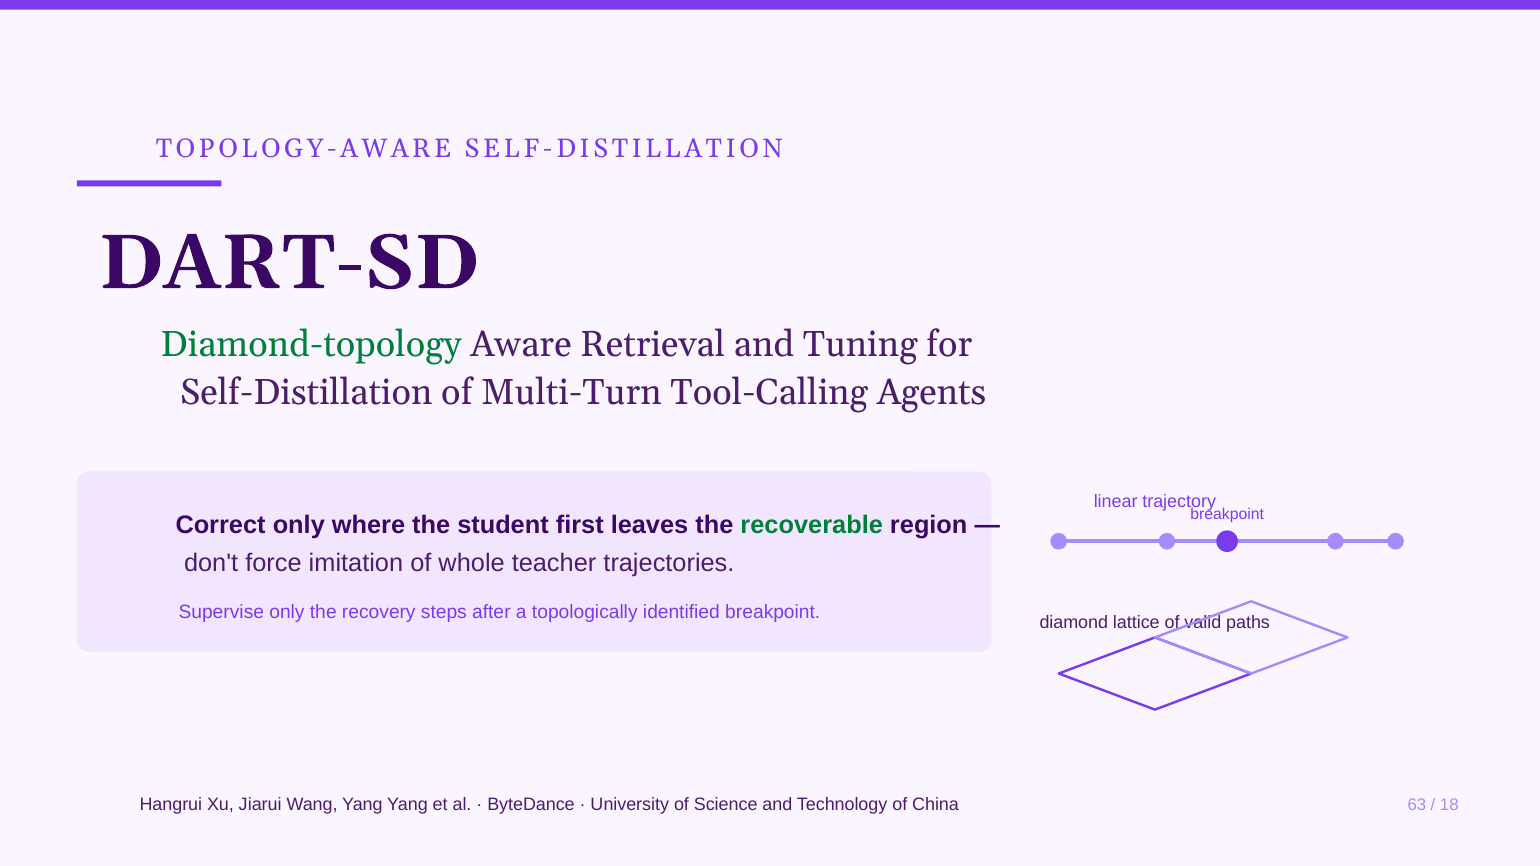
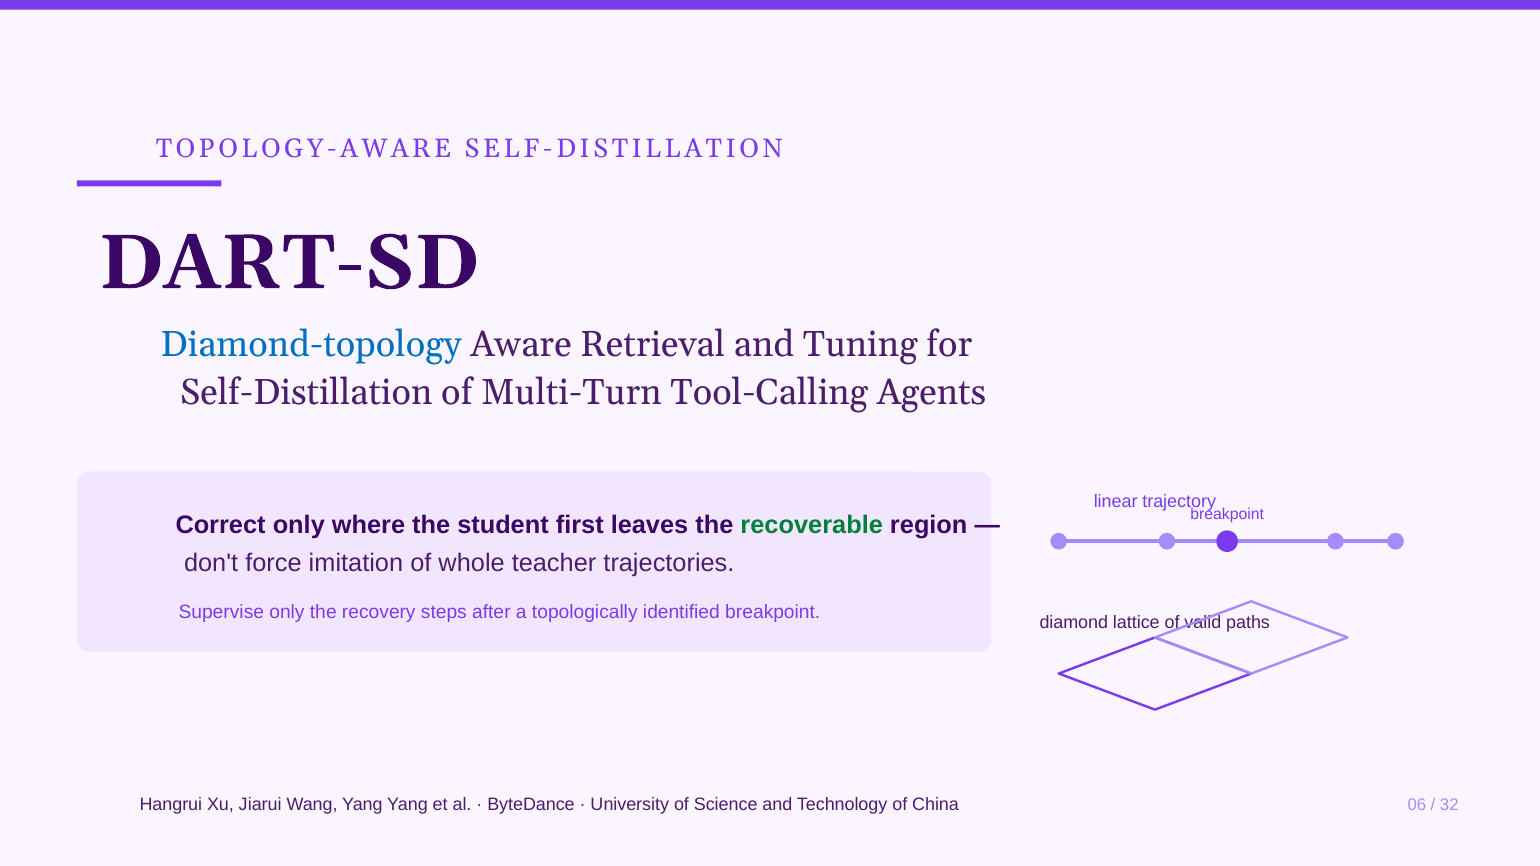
Diamond-topology colour: green -> blue (311, 345)
63: 63 -> 06 (1417, 805)
18: 18 -> 32 (1449, 805)
